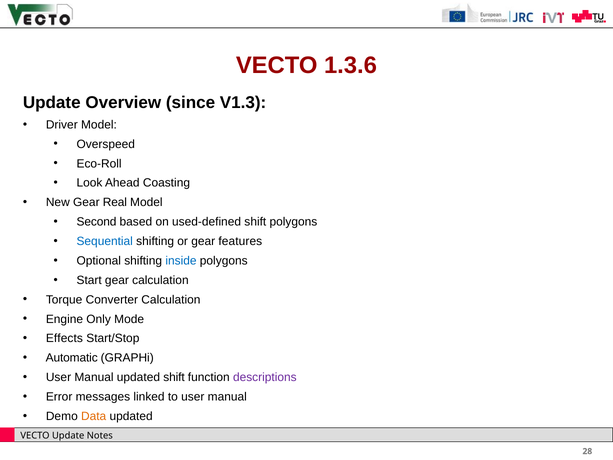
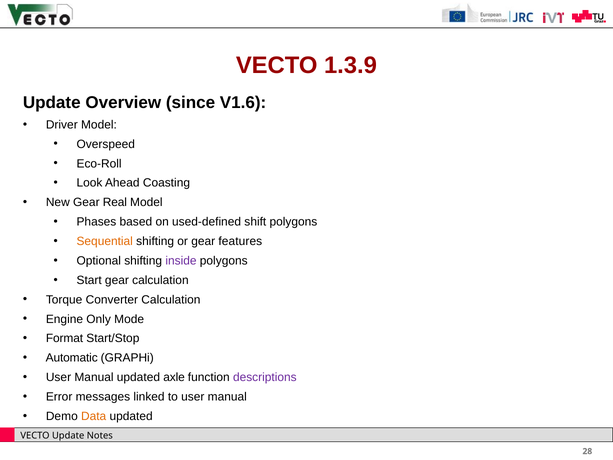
1.3.6: 1.3.6 -> 1.3.9 (350, 65)
V1.3: V1.3 -> V1.6 (243, 102)
Second: Second -> Phases (96, 222)
Sequential colour: blue -> orange (105, 241)
inside colour: blue -> purple (181, 261)
Effects: Effects -> Format (65, 338)
updated shift: shift -> axle (174, 377)
